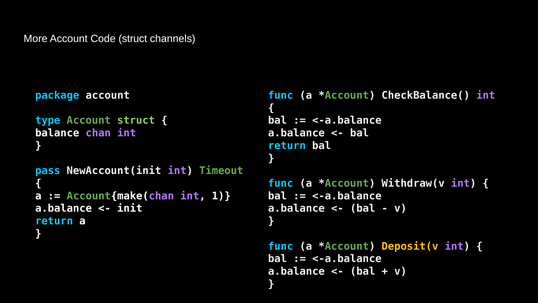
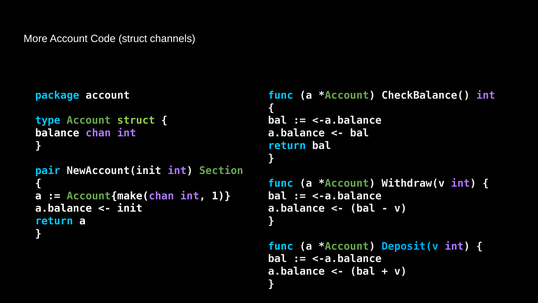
pass: pass -> pair (48, 171)
Timeout: Timeout -> Section (221, 171)
Deposit(v colour: yellow -> light blue (410, 246)
